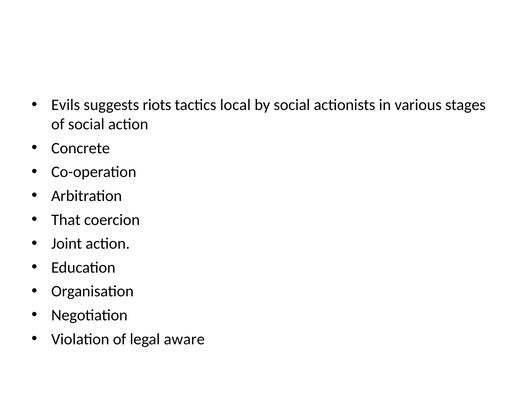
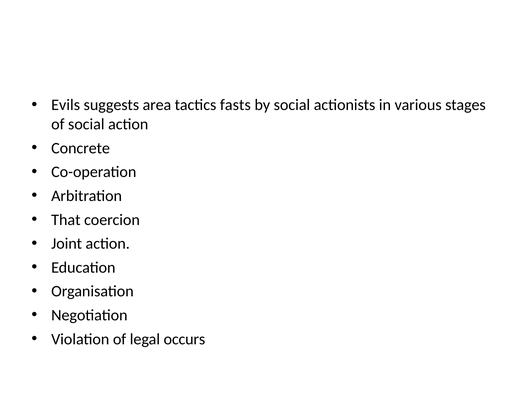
riots: riots -> area (157, 105)
local: local -> fasts (235, 105)
aware: aware -> occurs (184, 340)
